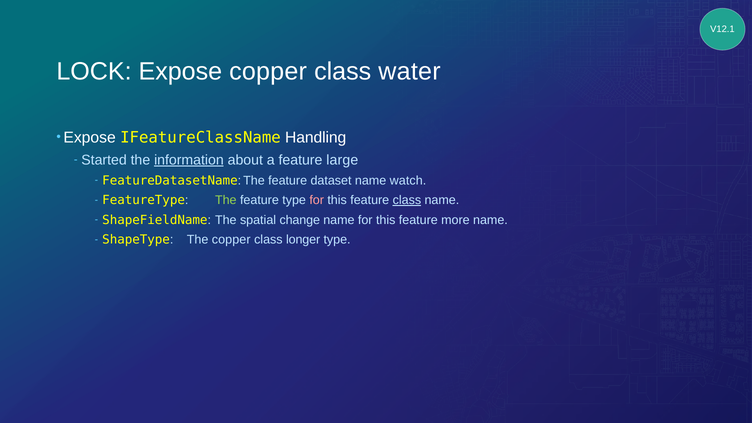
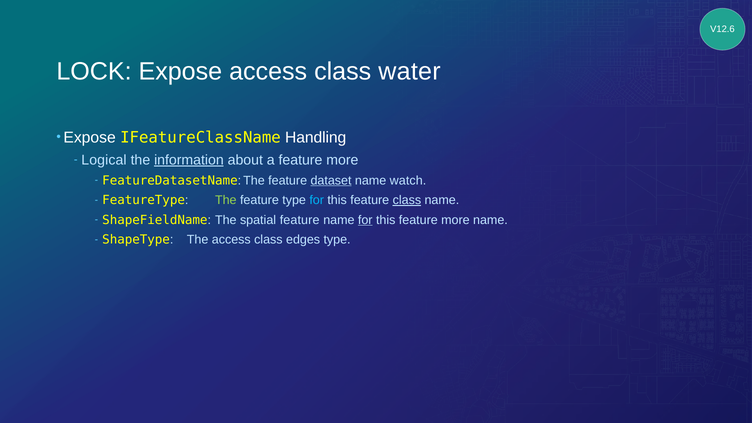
V12.1: V12.1 -> V12.6 (722, 29)
Expose copper: copper -> access (268, 72)
Started: Started -> Logical (104, 160)
a feature large: large -> more (342, 160)
dataset underline: none -> present (331, 180)
for colour: pink -> light blue (317, 200)
spatial change: change -> feature (300, 220)
for underline: none -> present (365, 220)
The copper: copper -> access (231, 240)
longer: longer -> edges (303, 240)
